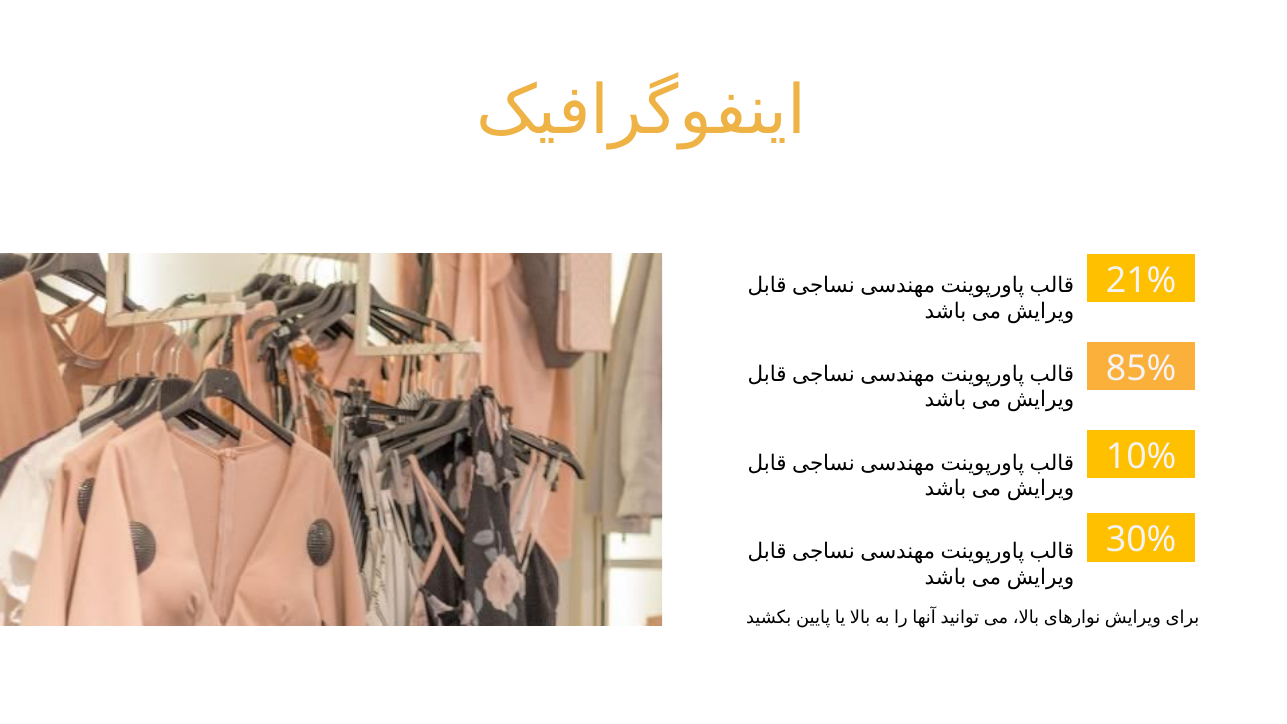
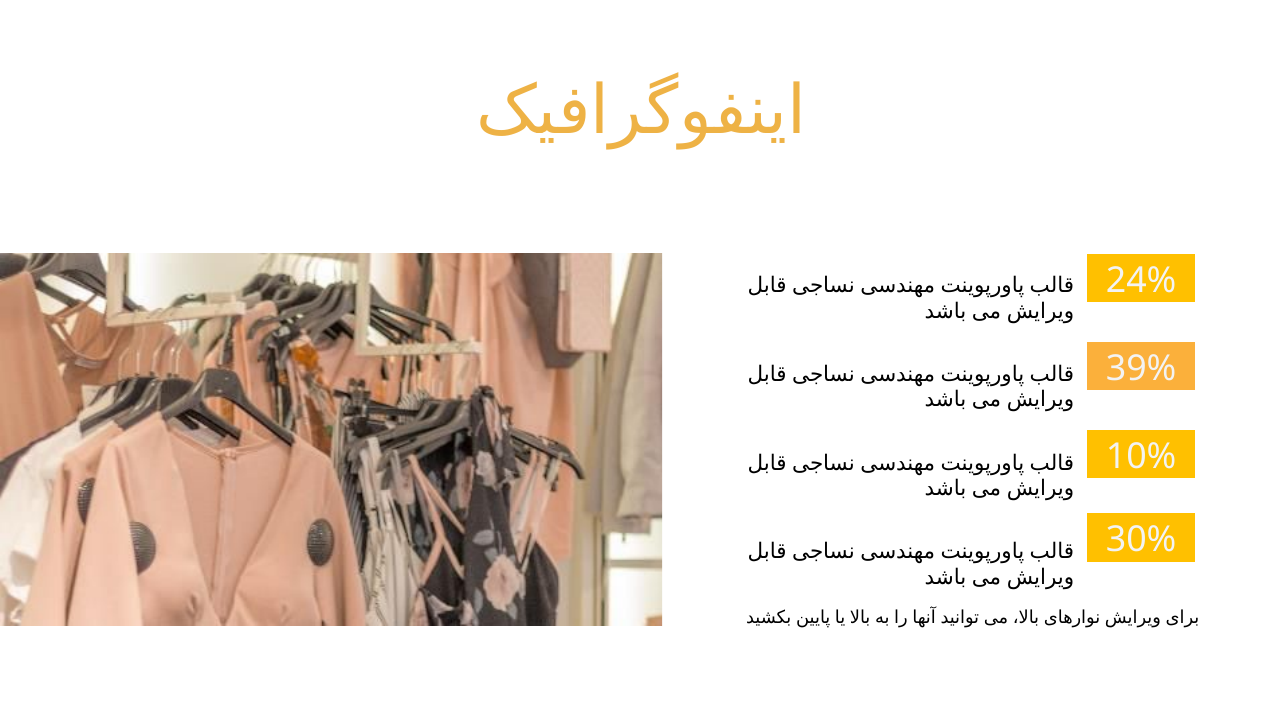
21%: 21% -> 24% (1141, 280)
85%: 85% -> 39% (1141, 368)
